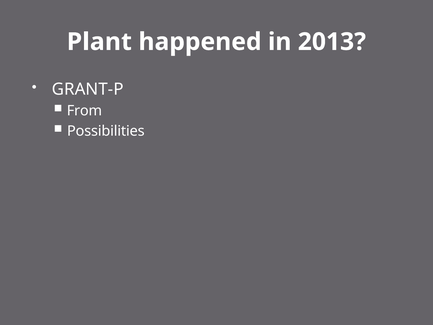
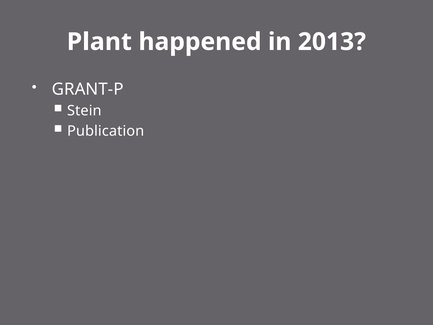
From: From -> Stein (84, 111)
Possibilities: Possibilities -> Publication (106, 131)
